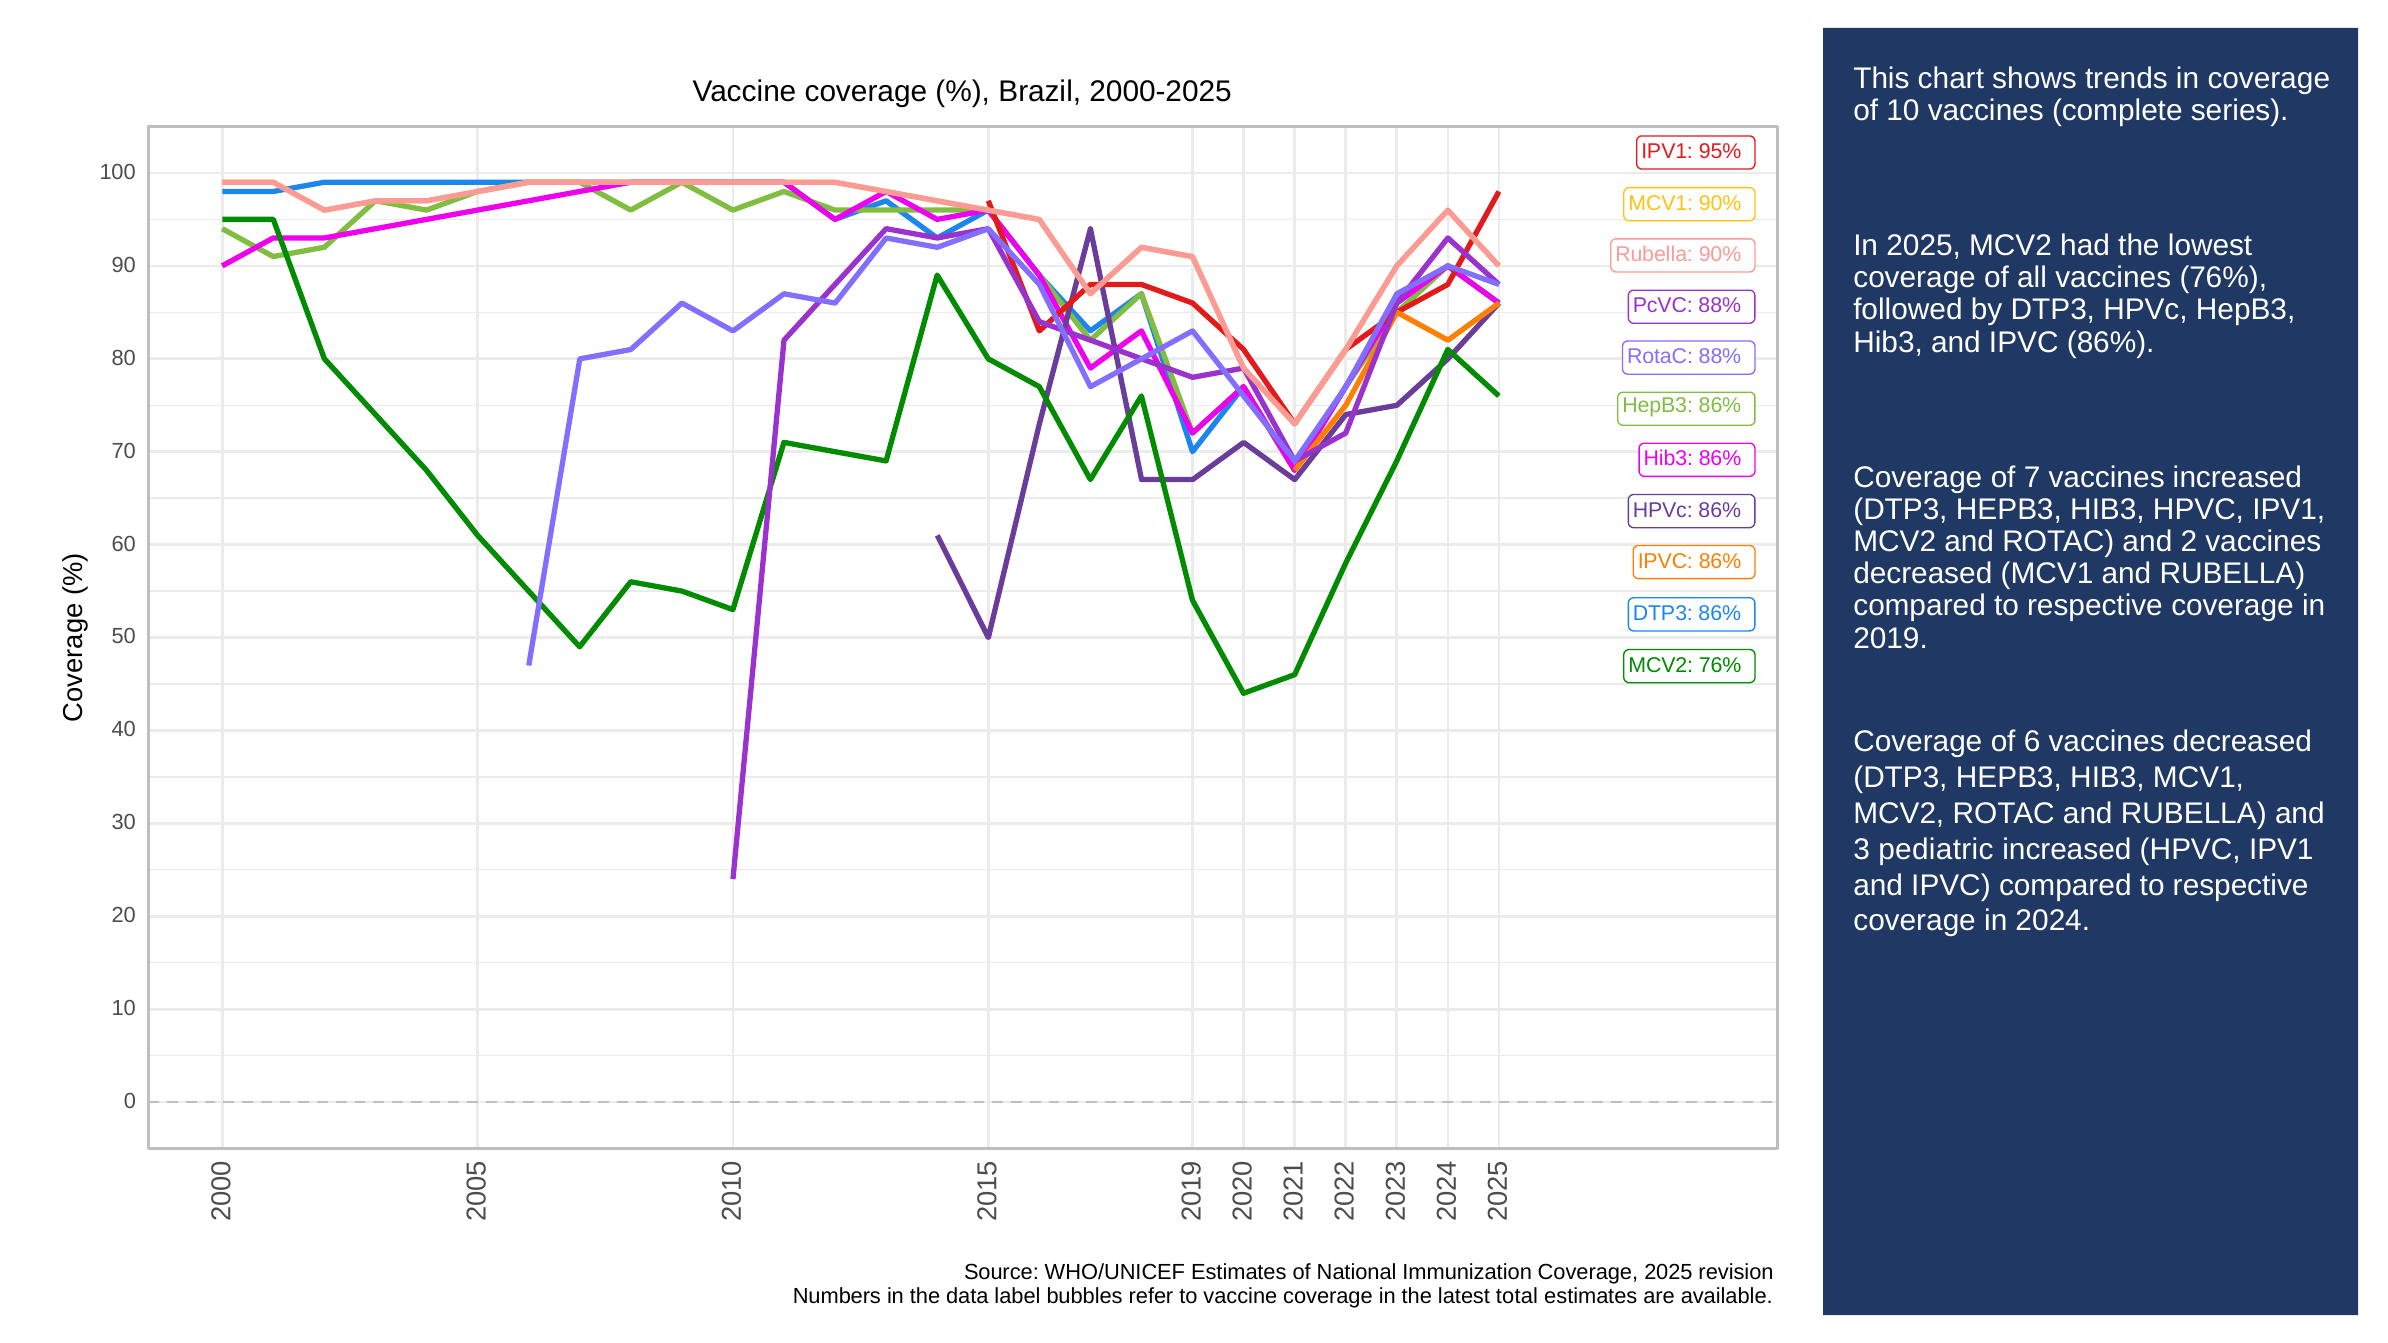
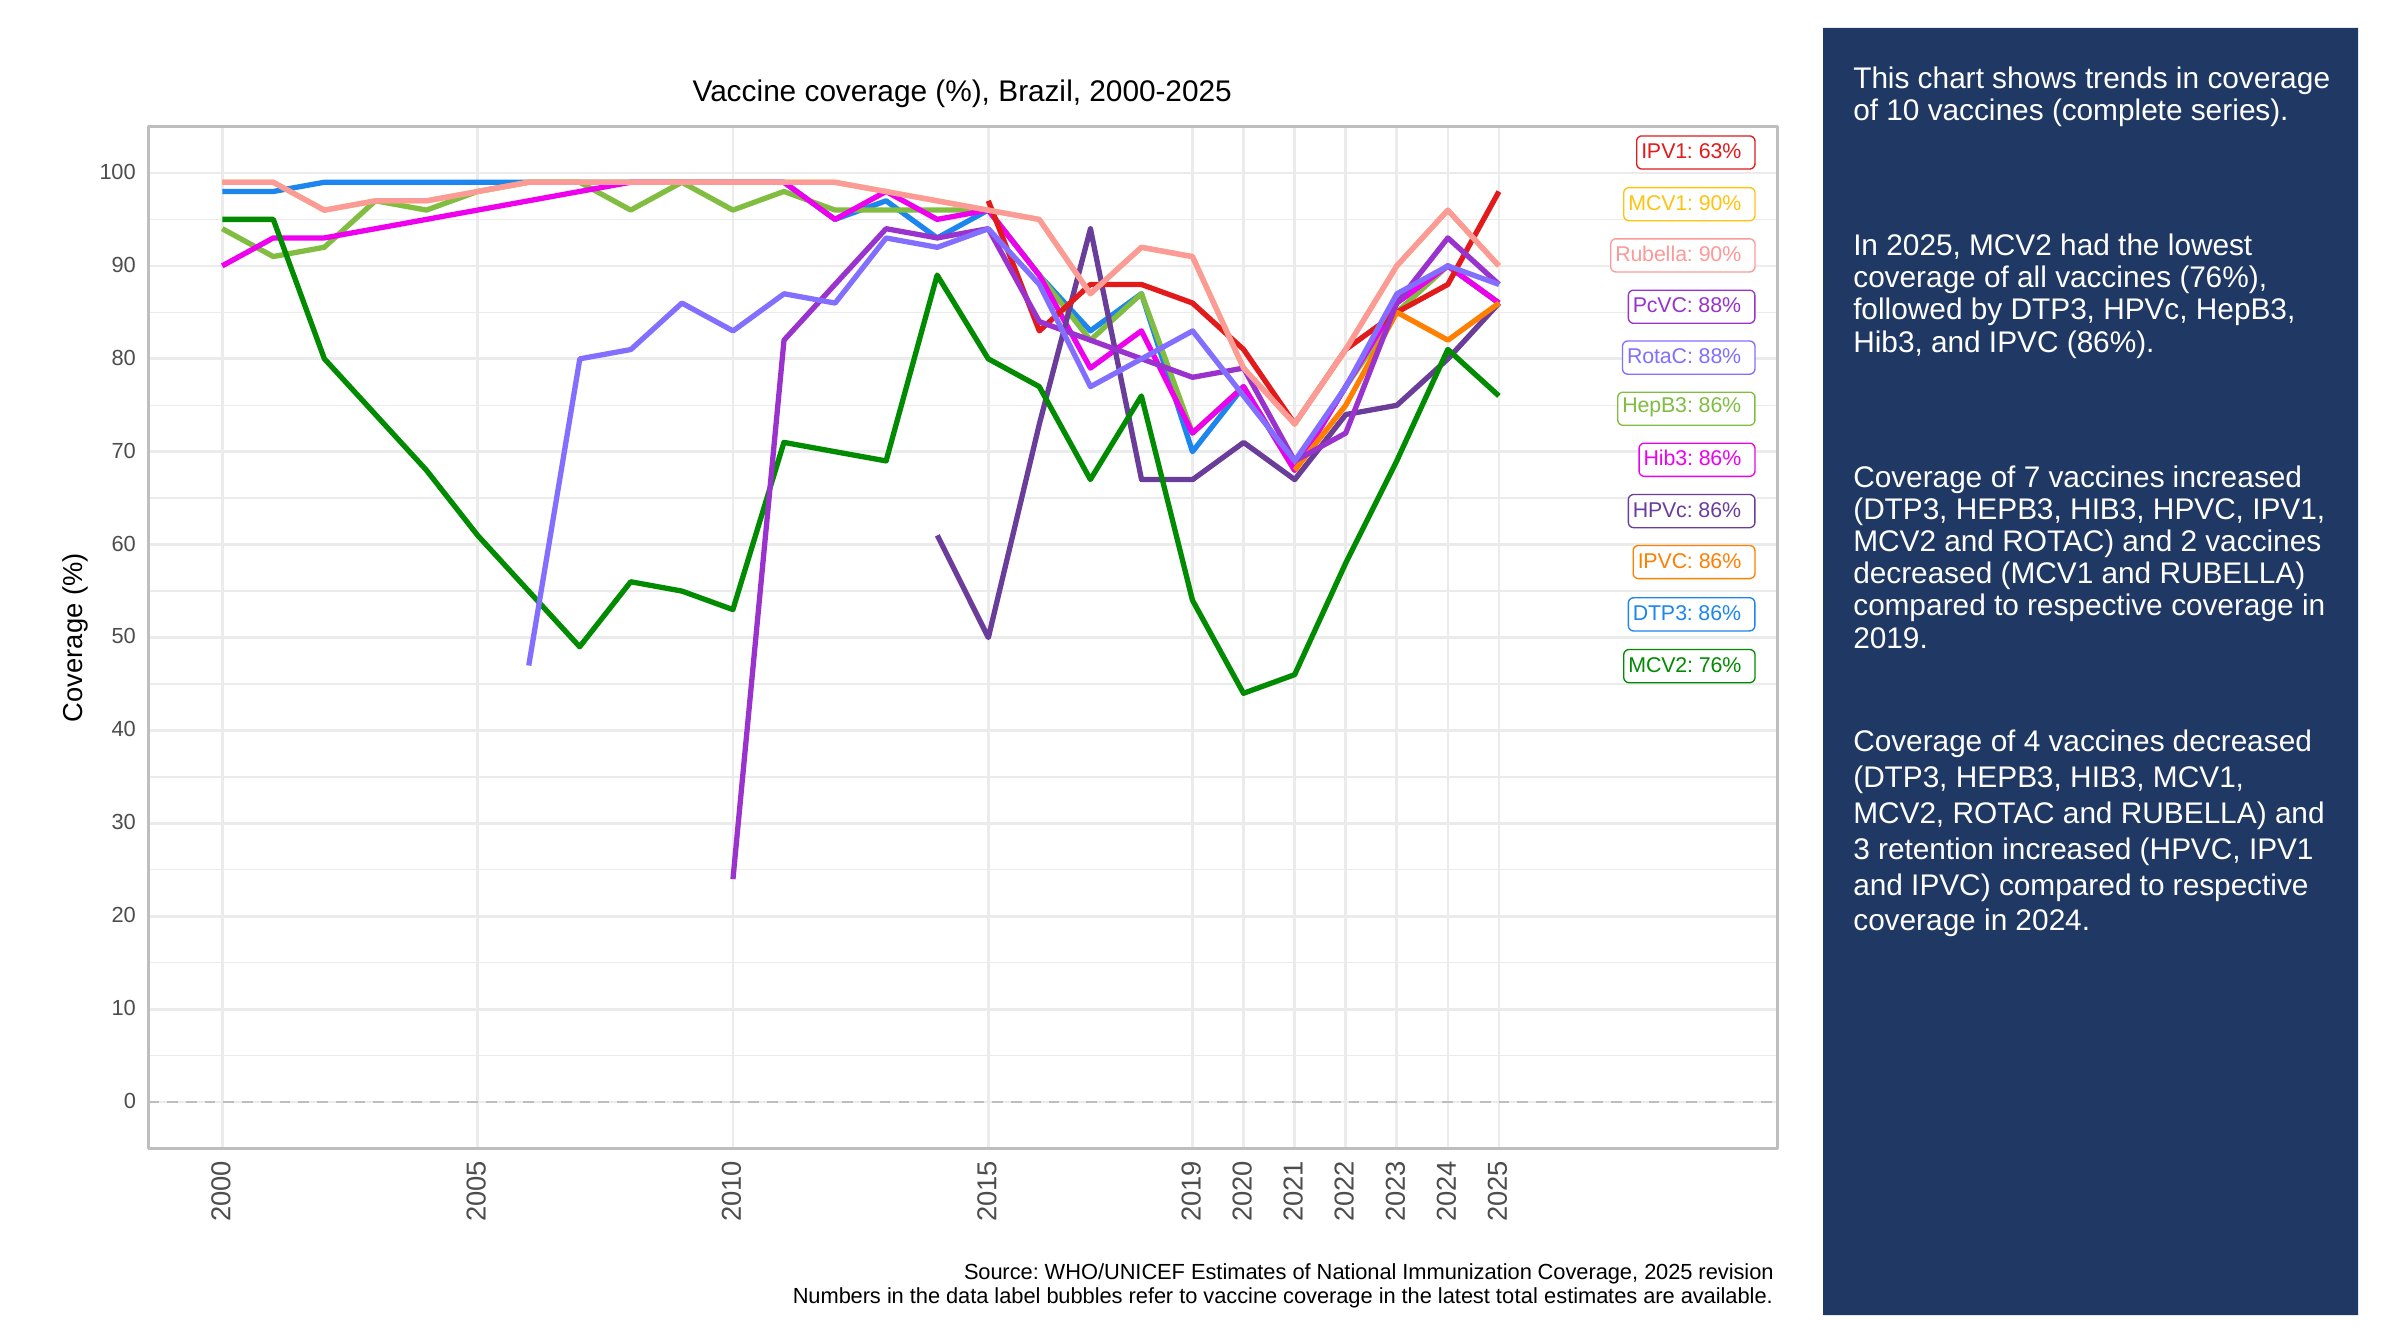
95%: 95% -> 63% (1720, 151)
of 6: 6 -> 4 (2032, 742)
pediatric: pediatric -> retention (1936, 850)
